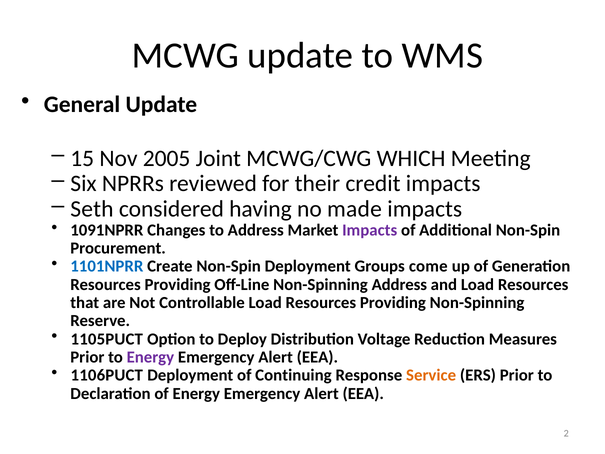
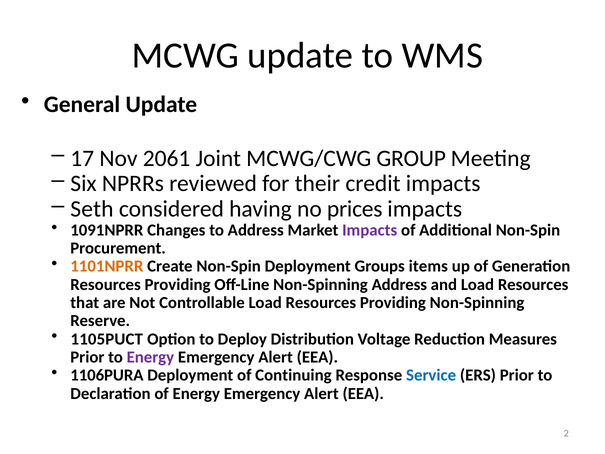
15: 15 -> 17 (82, 158)
2005: 2005 -> 2061 (167, 158)
WHICH: WHICH -> GROUP (411, 158)
made: made -> prices (355, 209)
1101NPRR colour: blue -> orange (107, 266)
come: come -> items (428, 266)
1106PUCT: 1106PUCT -> 1106PURA (107, 375)
Service colour: orange -> blue (431, 375)
